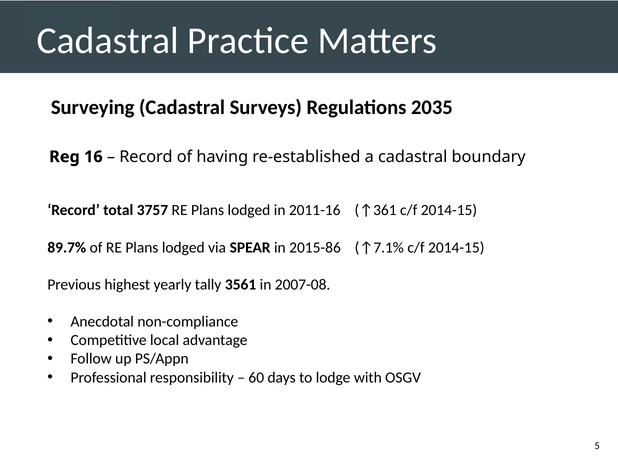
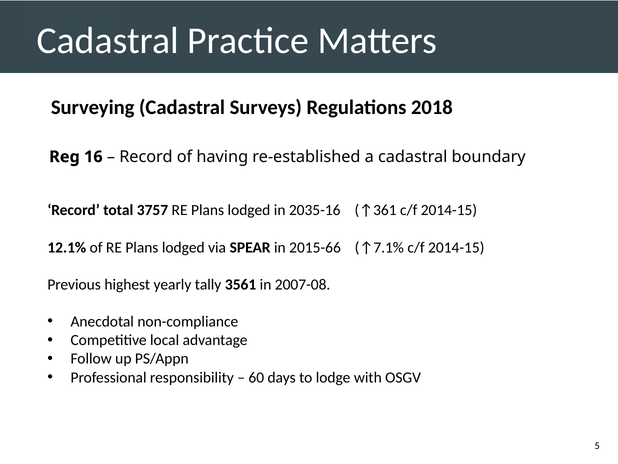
2035: 2035 -> 2018 (432, 108)
2011-16: 2011-16 -> 2035-16 (315, 210)
89.7%: 89.7% -> 12.1% (67, 247)
2015-86: 2015-86 -> 2015-66 (315, 247)
